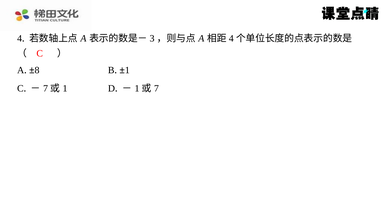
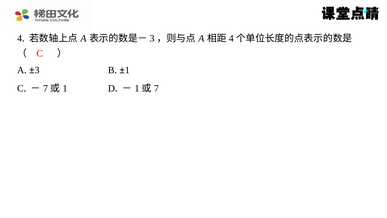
8: 8 -> 3 (37, 70)
